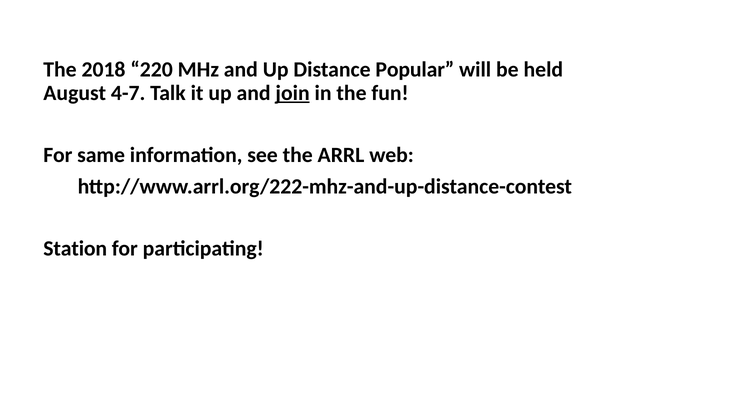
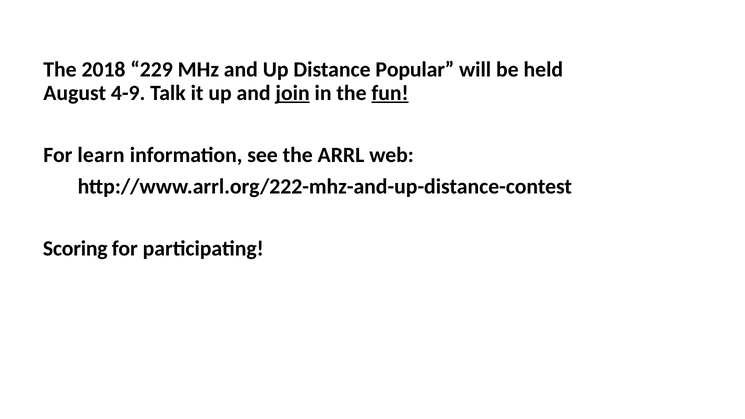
220: 220 -> 229 (152, 69)
4-7: 4-7 -> 4-9 (128, 93)
fun underline: none -> present (390, 93)
same: same -> learn (101, 155)
Station: Station -> Scoring (75, 249)
